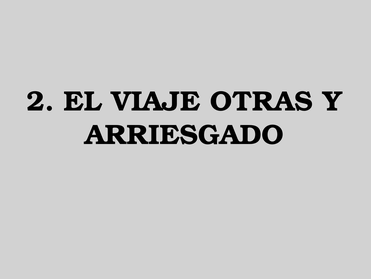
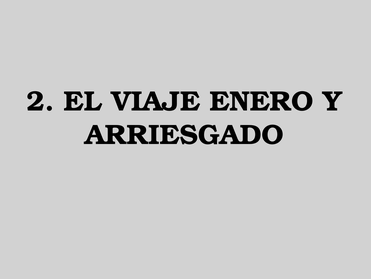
OTRAS: OTRAS -> ENERO (261, 101)
